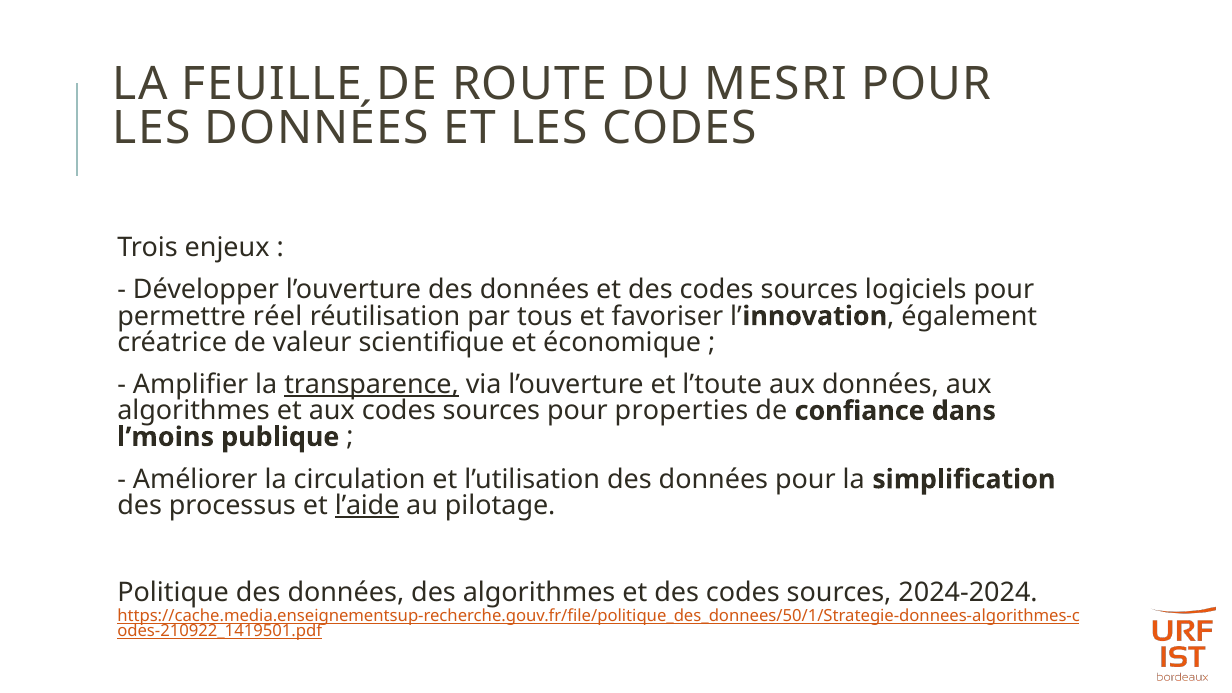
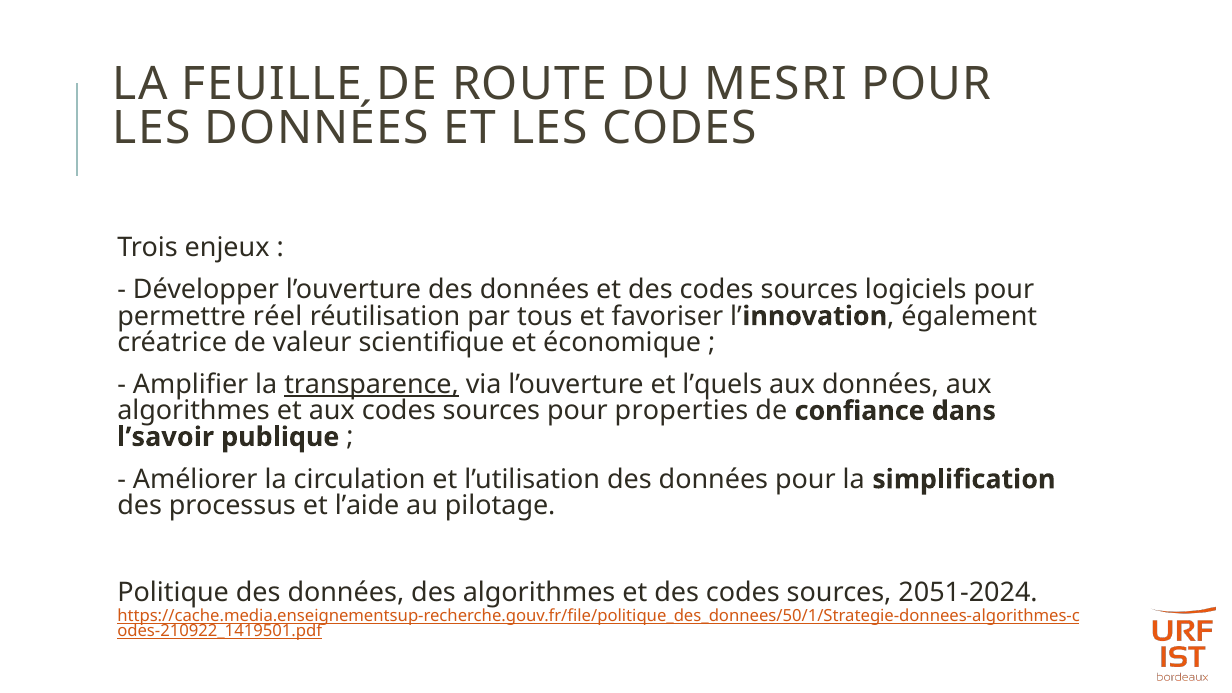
l’toute: l’toute -> l’quels (722, 385)
l’moins: l’moins -> l’savoir (166, 437)
l’aide underline: present -> none (367, 506)
2024-2024: 2024-2024 -> 2051-2024 (968, 593)
